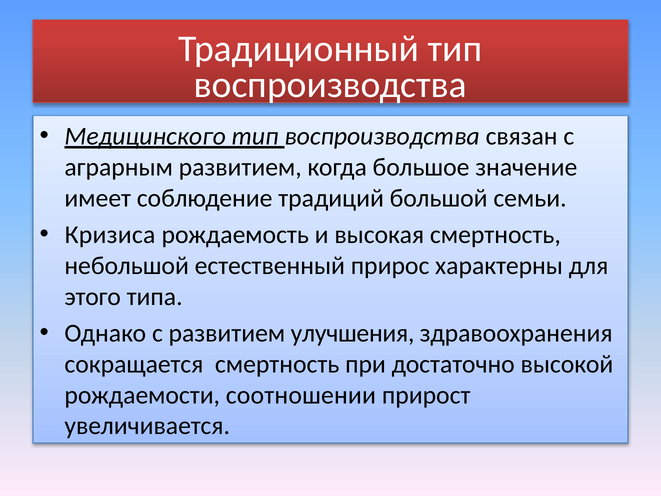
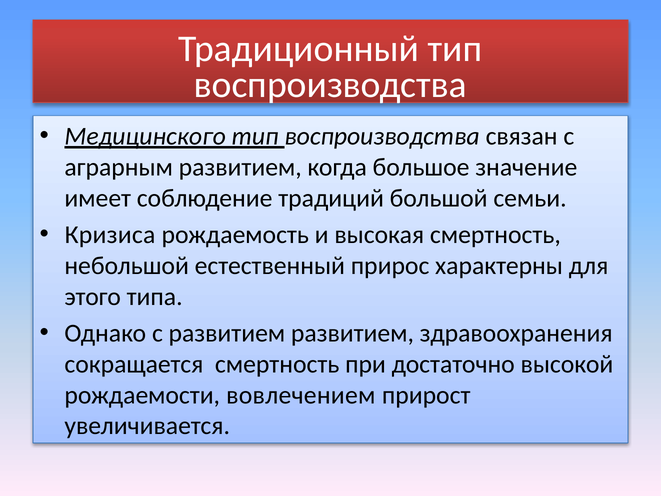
развитием улучшения: улучшения -> развитием (352, 333)
соотношении: соотношении -> вовлечением (301, 395)
